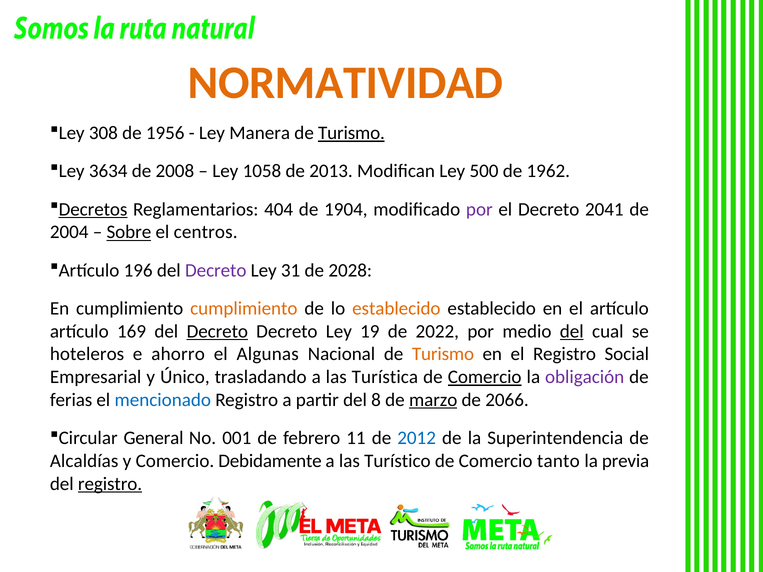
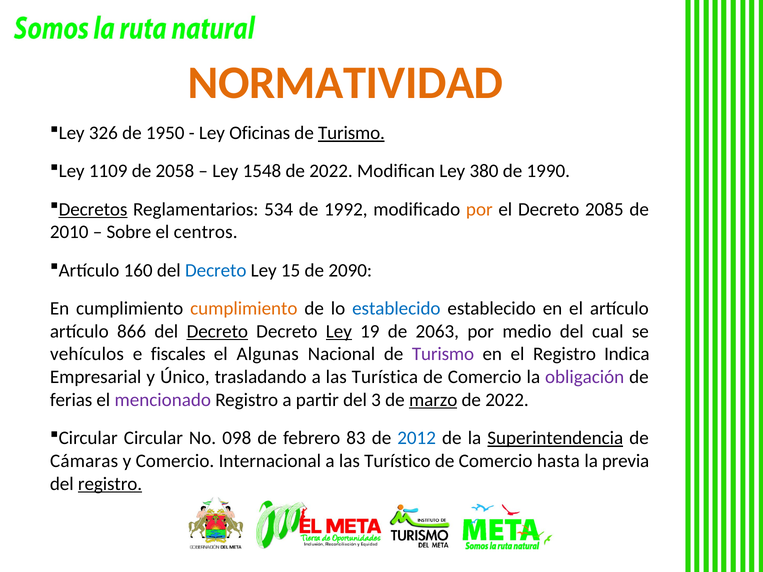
308: 308 -> 326 (103, 133)
1956: 1956 -> 1950 (165, 133)
Manera: Manera -> Oficinas (260, 133)
3634: 3634 -> 1109 (108, 171)
2008: 2008 -> 2058 (175, 171)
1058: 1058 -> 1548 (262, 171)
2013: 2013 -> 2022 (331, 171)
500: 500 -> 380 (484, 171)
1962: 1962 -> 1990 (548, 171)
404: 404 -> 534 (279, 209)
1904: 1904 -> 1992 (346, 209)
por colour: purple -> orange (479, 209)
2041: 2041 -> 2085 (604, 209)
2004: 2004 -> 2010 (69, 232)
Sobre underline: present -> none (129, 232)
196: 196 -> 160 (138, 270)
Decreto colour: purple -> blue (216, 270)
31: 31 -> 15 (291, 270)
2028: 2028 -> 2090 (350, 270)
establecido colour: orange -> blue (396, 309)
169: 169 -> 866 (132, 331)
Ley underline: none -> present (339, 331)
2022: 2022 -> 2063 (437, 331)
del underline: present -> none (572, 331)
hoteleros: hoteleros -> vehículos (87, 354)
ahorro: ahorro -> fiscales (178, 354)
Turismo colour: orange -> purple (443, 354)
Social: Social -> Indica (627, 354)
Comercio underline: present -> none (485, 377)
mencionado colour: blue -> purple (163, 400)
8: 8 -> 3 (376, 400)
2066: 2066 -> 2022 (507, 400)
Circular General: General -> Circular (153, 438)
001: 001 -> 098 (237, 438)
11: 11 -> 83 (356, 438)
Superintendencia underline: none -> present (555, 438)
Alcaldías: Alcaldías -> Cámaras (84, 461)
Debidamente: Debidamente -> Internacional (270, 461)
tanto: tanto -> hasta (558, 461)
